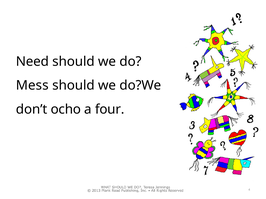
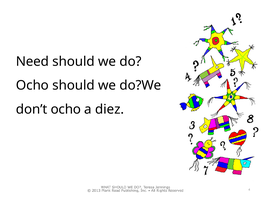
Mess: Mess -> Ocho (32, 86)
four: four -> diez (110, 110)
